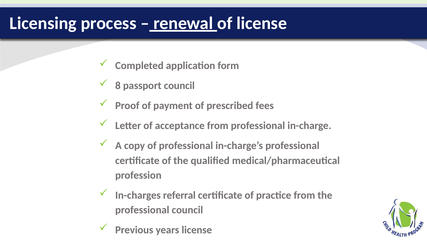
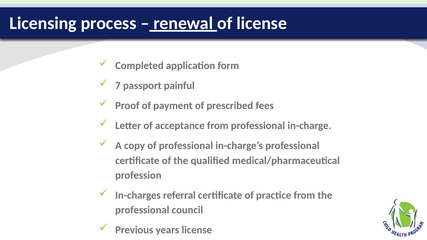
8: 8 -> 7 (118, 86)
passport council: council -> painful (179, 86)
